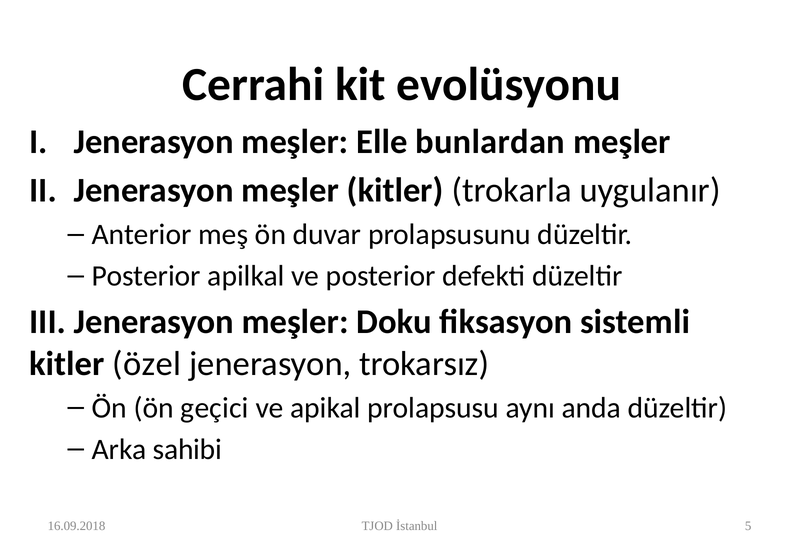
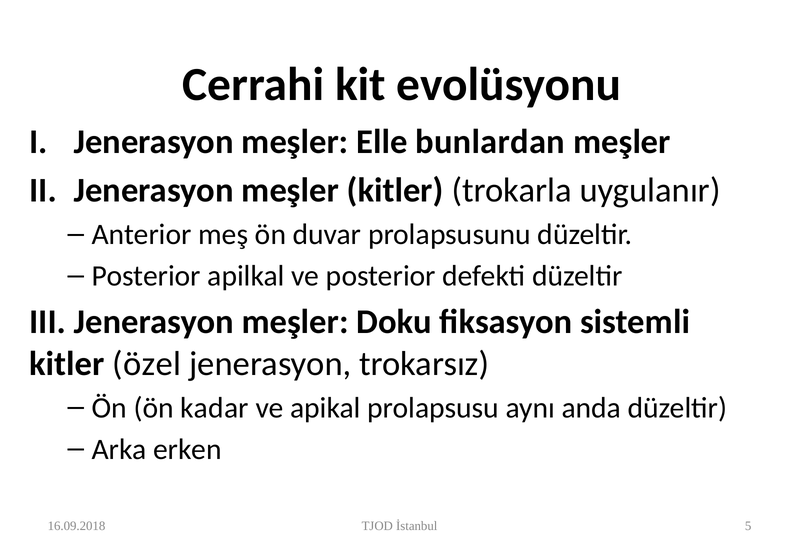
geçici: geçici -> kadar (215, 408)
sahibi: sahibi -> erken (187, 449)
